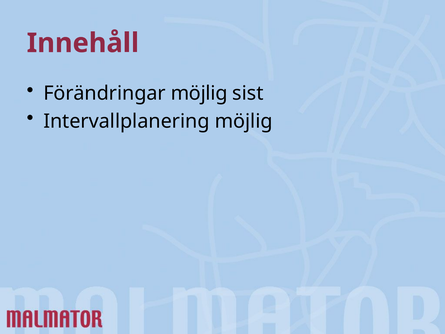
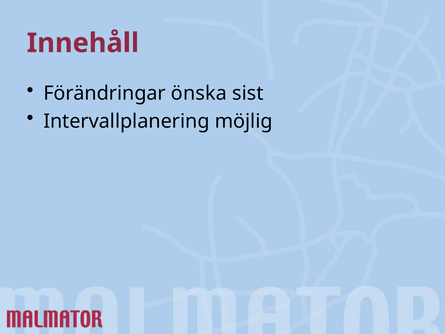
Förändringar möjlig: möjlig -> önska (199, 93)
